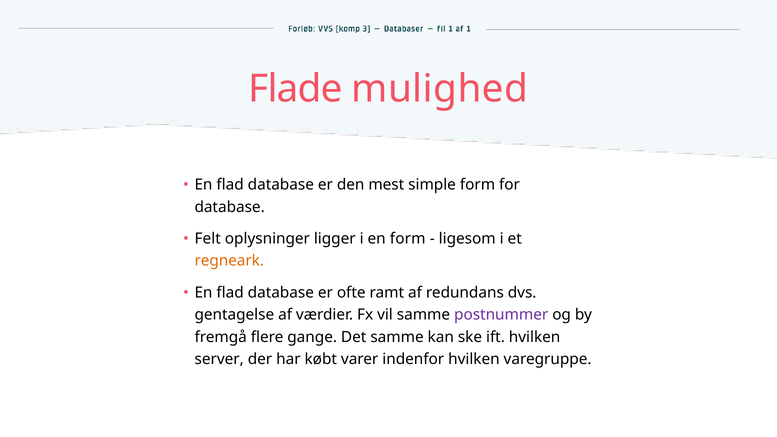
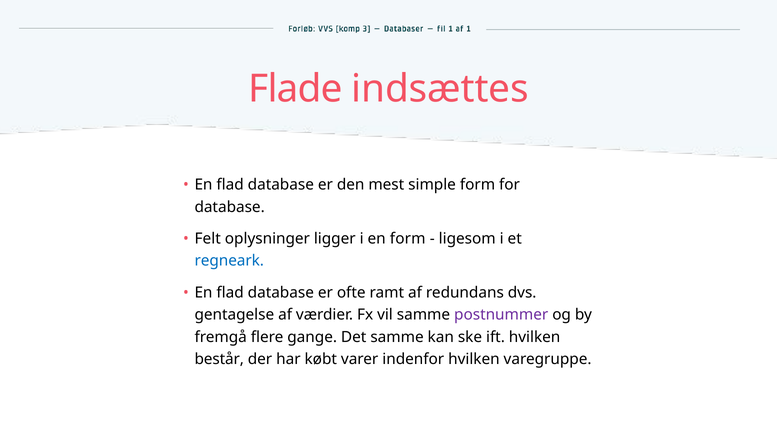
mulighed: mulighed -> indsættes (440, 89)
regneark colour: orange -> blue (229, 261)
server: server -> består (219, 359)
